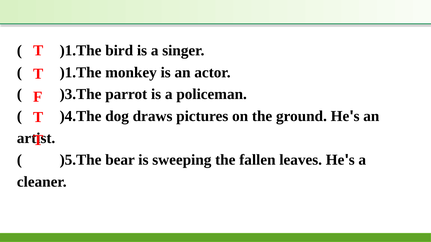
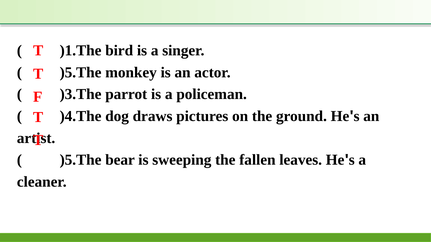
)1.The: )1.The -> )5.The (81, 73)
